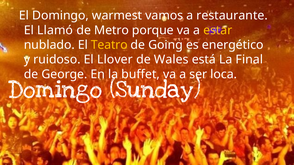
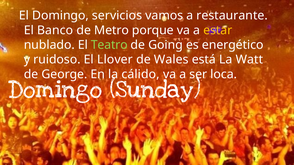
warmest: warmest -> servicios (117, 16)
Llamó: Llamó -> Banco (55, 30)
Teatro colour: yellow -> light green (109, 45)
Final: Final -> Watt (249, 60)
buffet: buffet -> cálido (141, 74)
